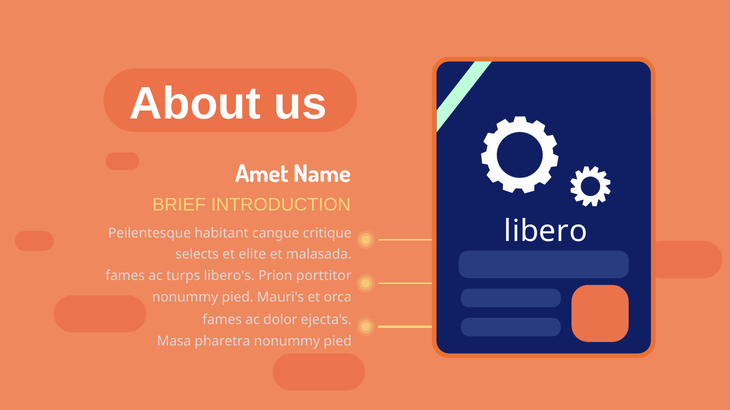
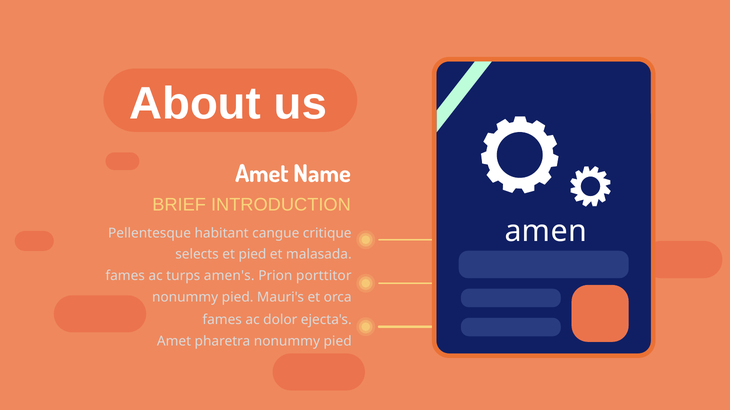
libero: libero -> amen (546, 232)
et elite: elite -> pied (252, 255)
libero's: libero's -> amen's (229, 276)
Masa: Masa -> Amet (174, 342)
